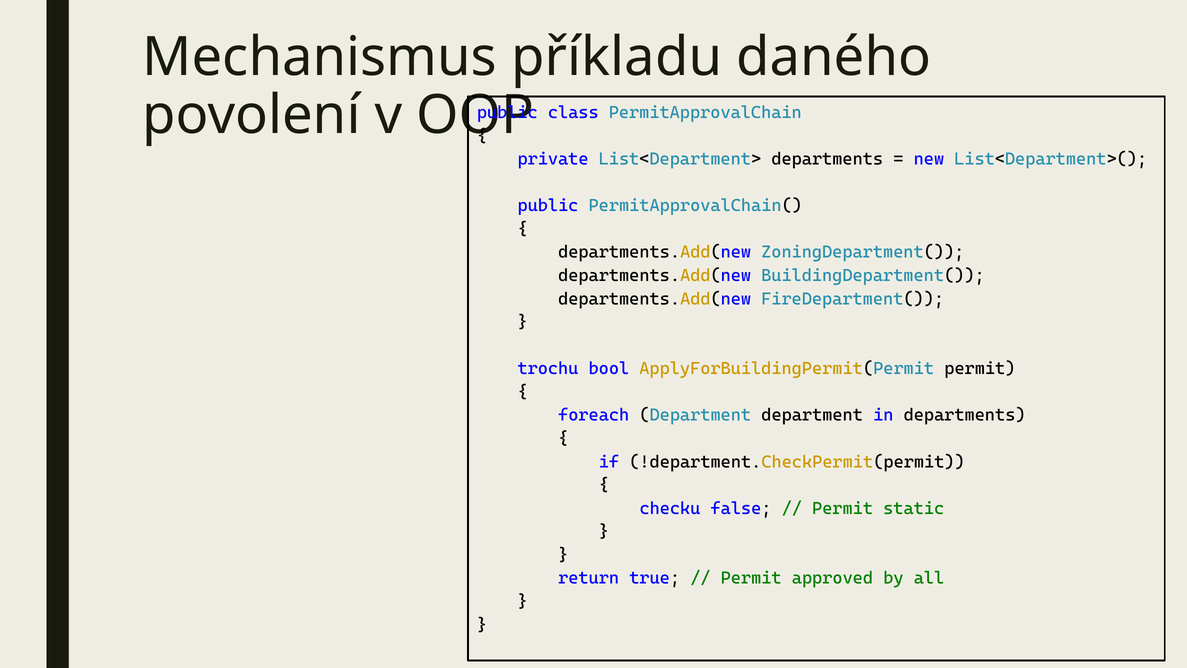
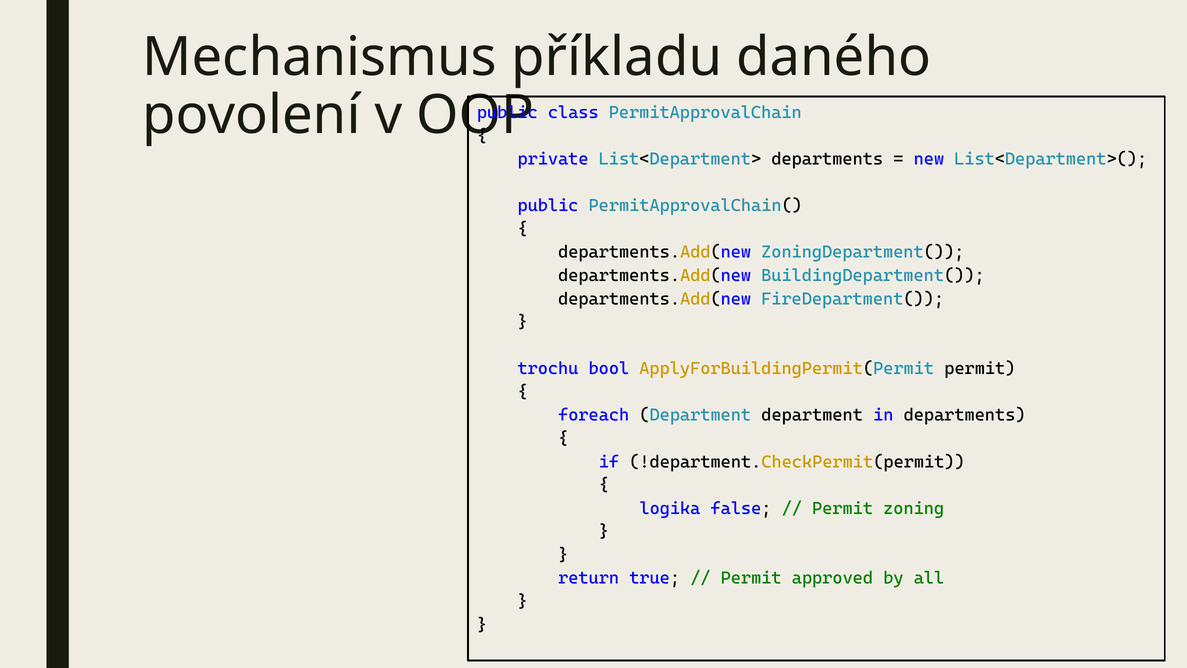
checku: checku -> logika (670, 508)
static: static -> zoning (914, 508)
